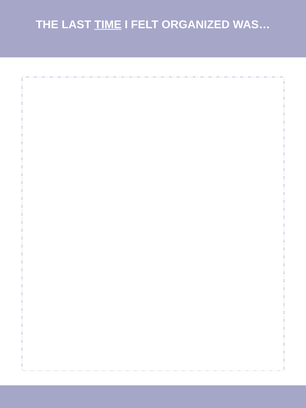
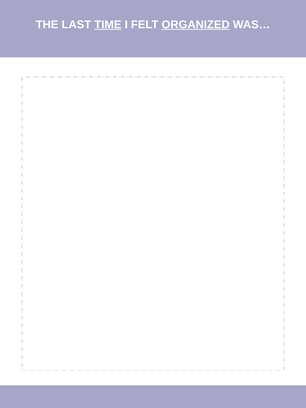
ORGANIZED underline: none -> present (196, 25)
